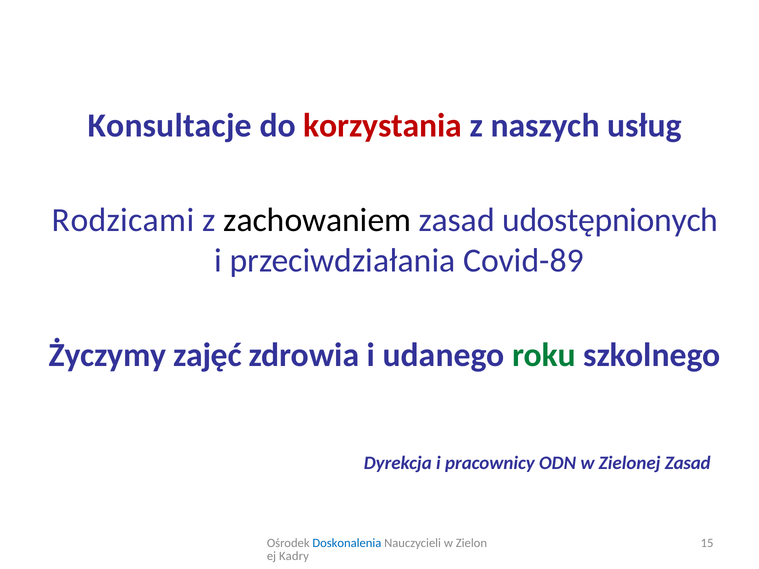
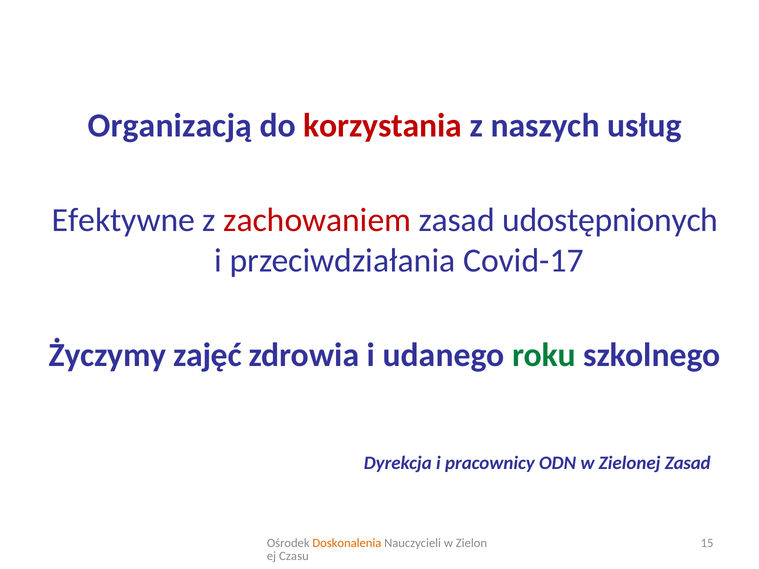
Konsultacje: Konsultacje -> Organizacją (170, 126)
Rodzicami: Rodzicami -> Efektywne (123, 220)
zachowaniem colour: black -> red (317, 220)
Covid-89: Covid-89 -> Covid-17 (523, 261)
Doskonalenia colour: blue -> orange (347, 544)
Kadry: Kadry -> Czasu (294, 556)
